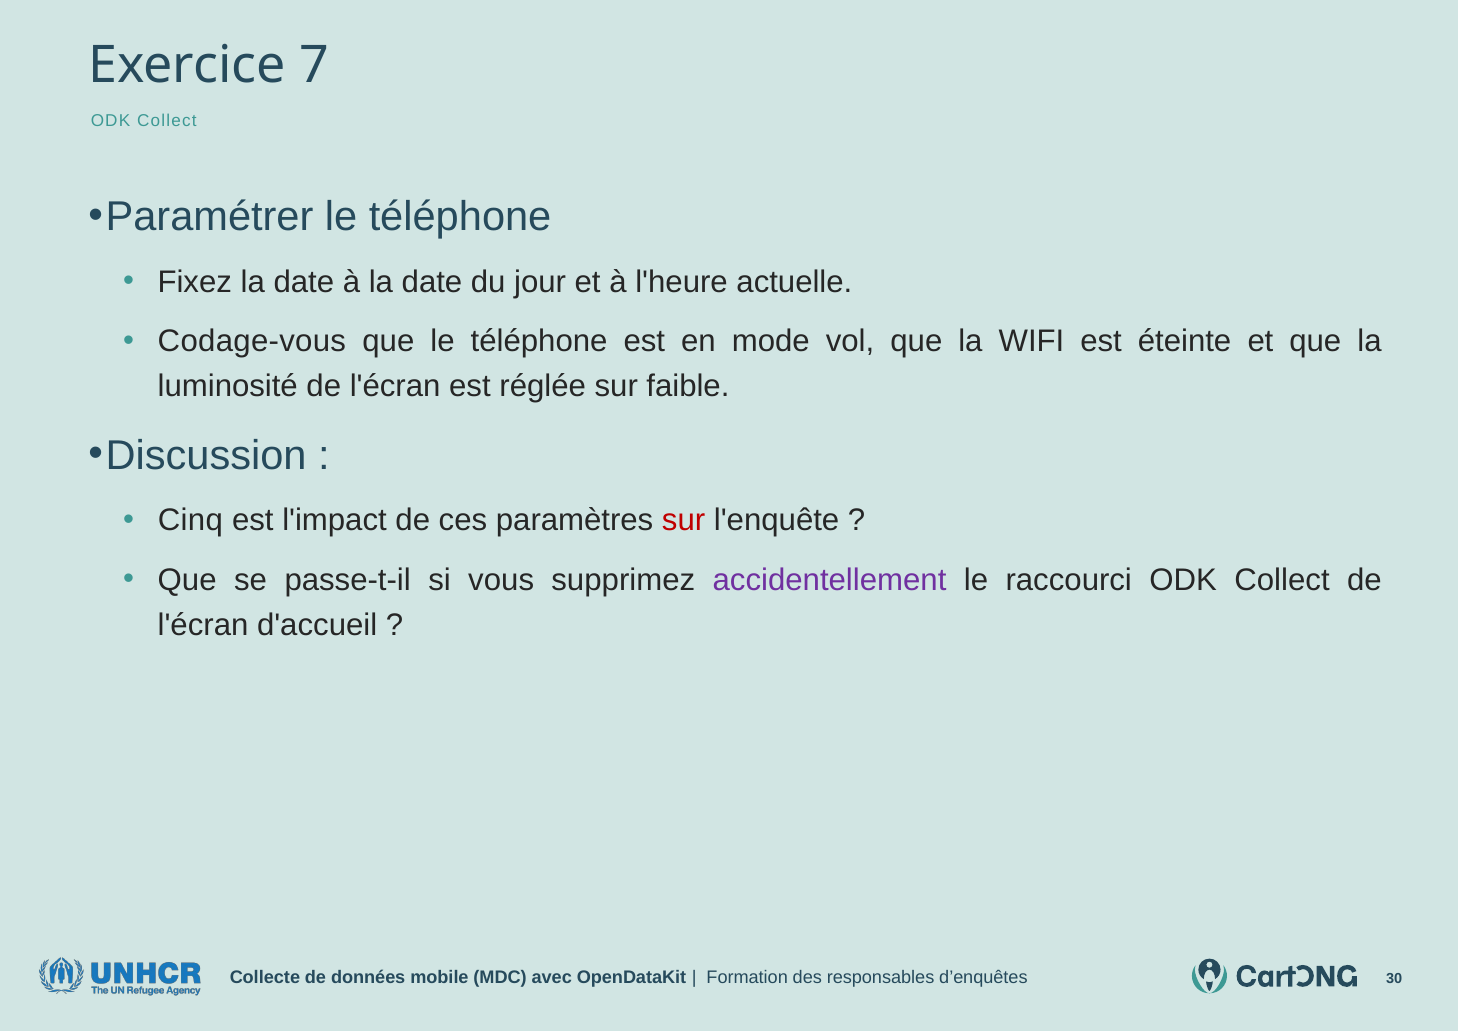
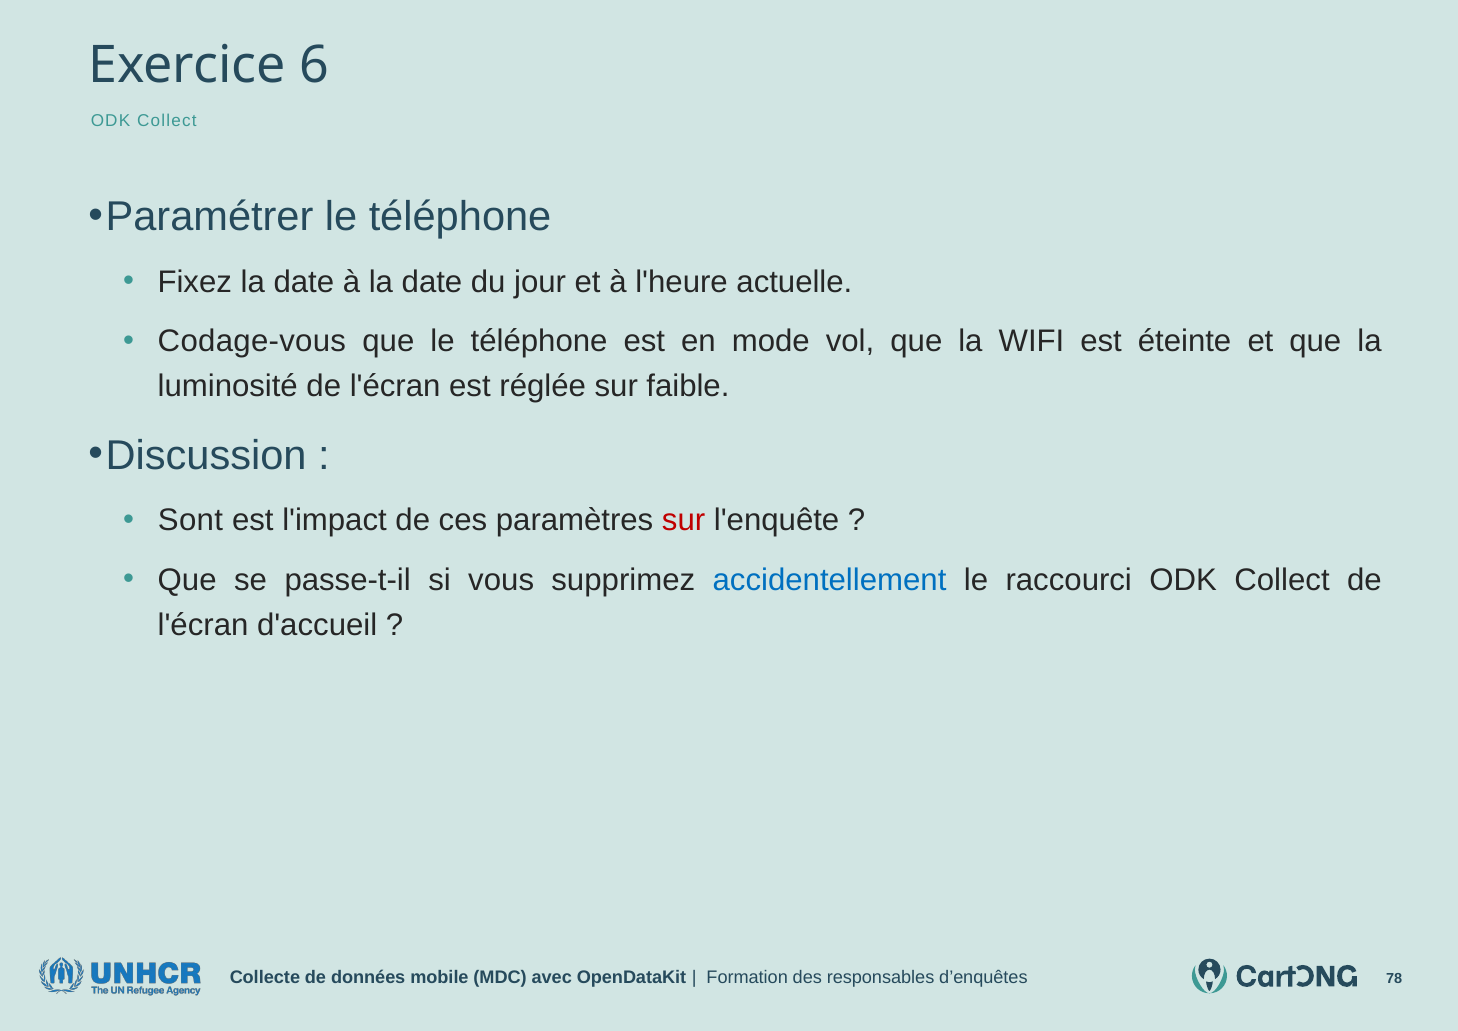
7: 7 -> 6 (314, 65)
Cinq: Cinq -> Sont (190, 521)
accidentellement colour: purple -> blue (830, 580)
30: 30 -> 78 (1394, 978)
